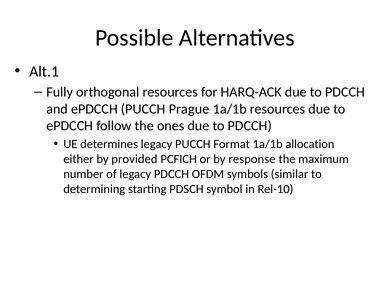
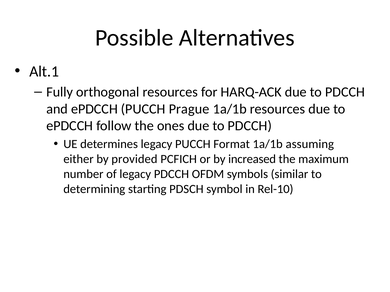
allocation: allocation -> assuming (310, 144)
response: response -> increased (252, 159)
